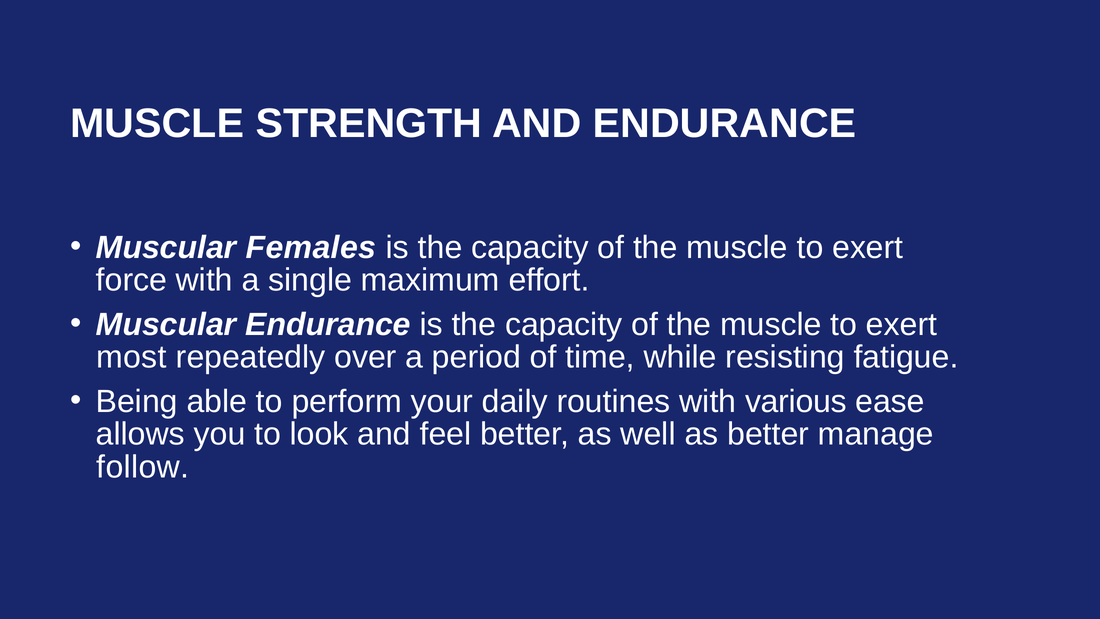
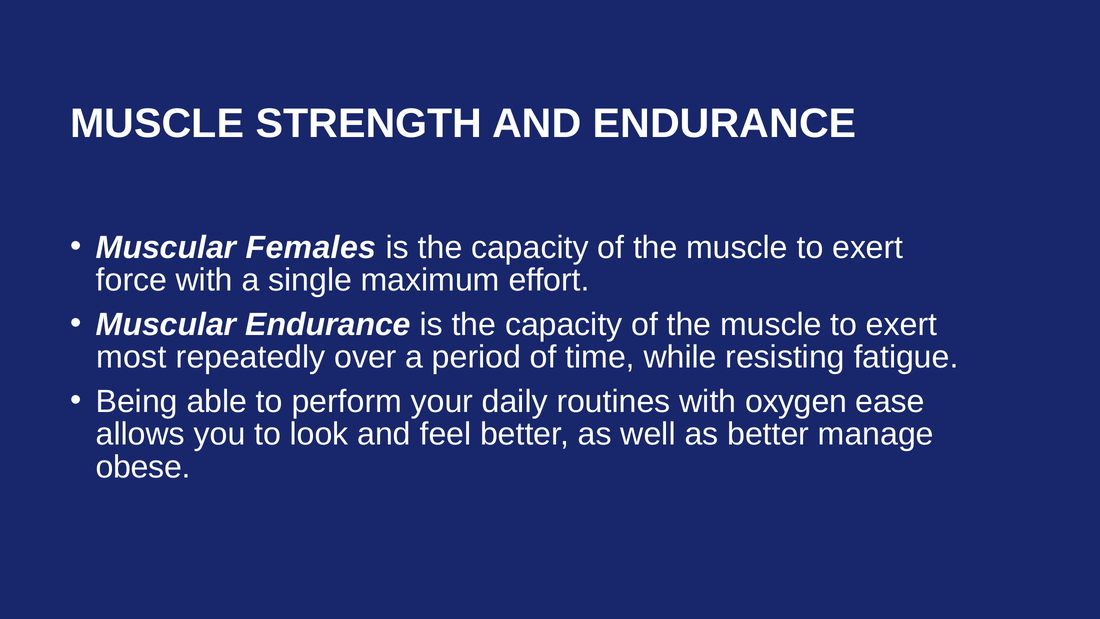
various: various -> oxygen (796, 401)
follow: follow -> obese (143, 467)
